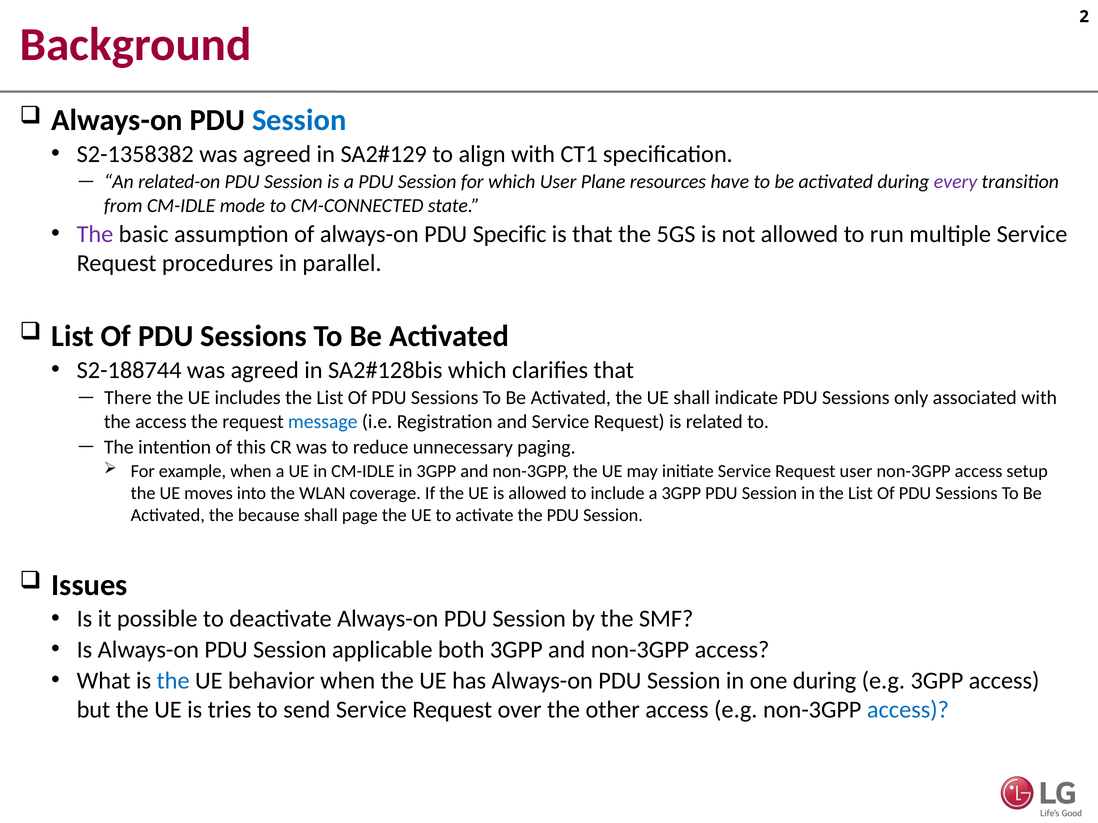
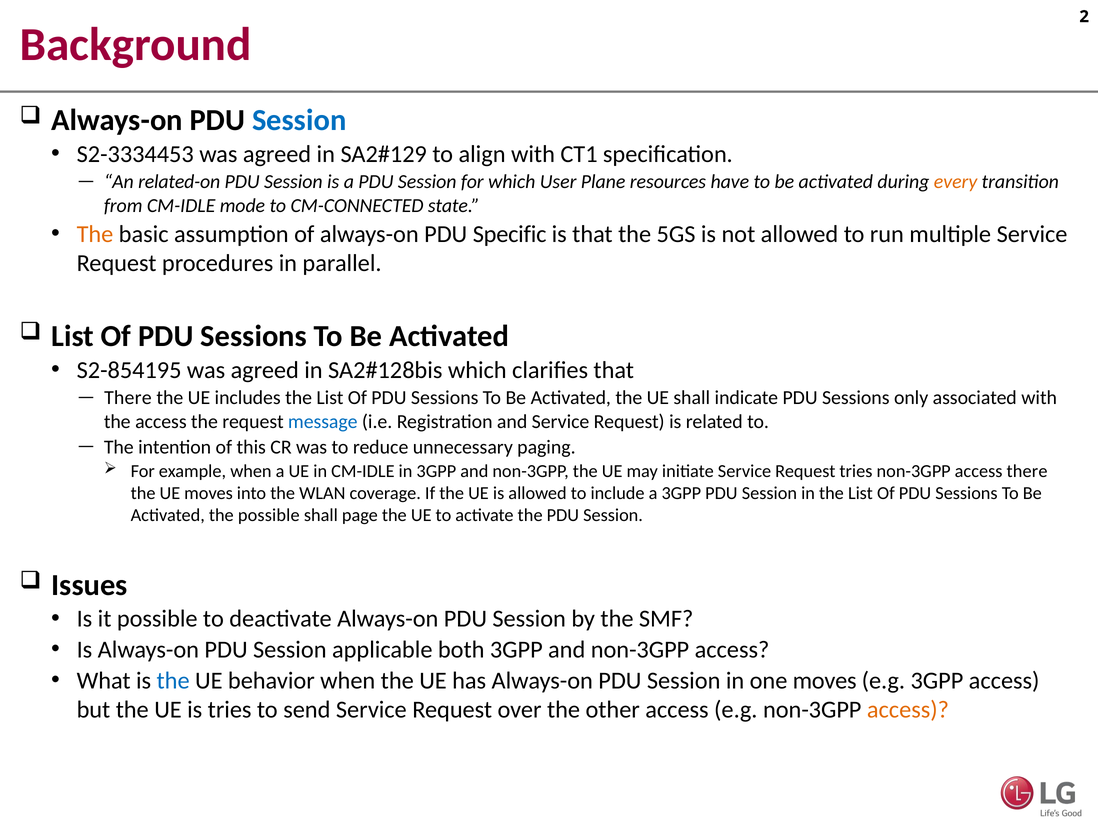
S2-1358382: S2-1358382 -> S2-3334453 (135, 154)
every colour: purple -> orange (956, 182)
The colour: purple -> orange (95, 234)
S2-188744: S2-188744 -> S2-854195 (129, 370)
Request user: user -> tries (856, 472)
access setup: setup -> there (1027, 472)
the because: because -> possible (269, 516)
one during: during -> moves (825, 681)
access colour: blue -> orange (908, 710)
